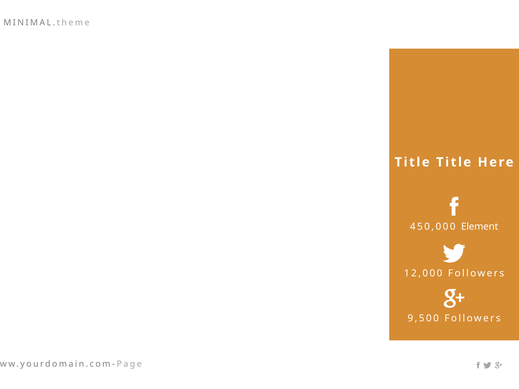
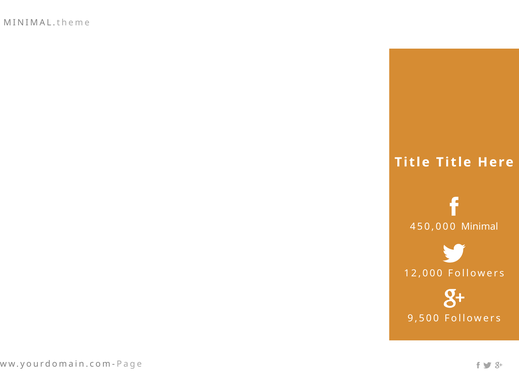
Element: Element -> Minimal (480, 227)
